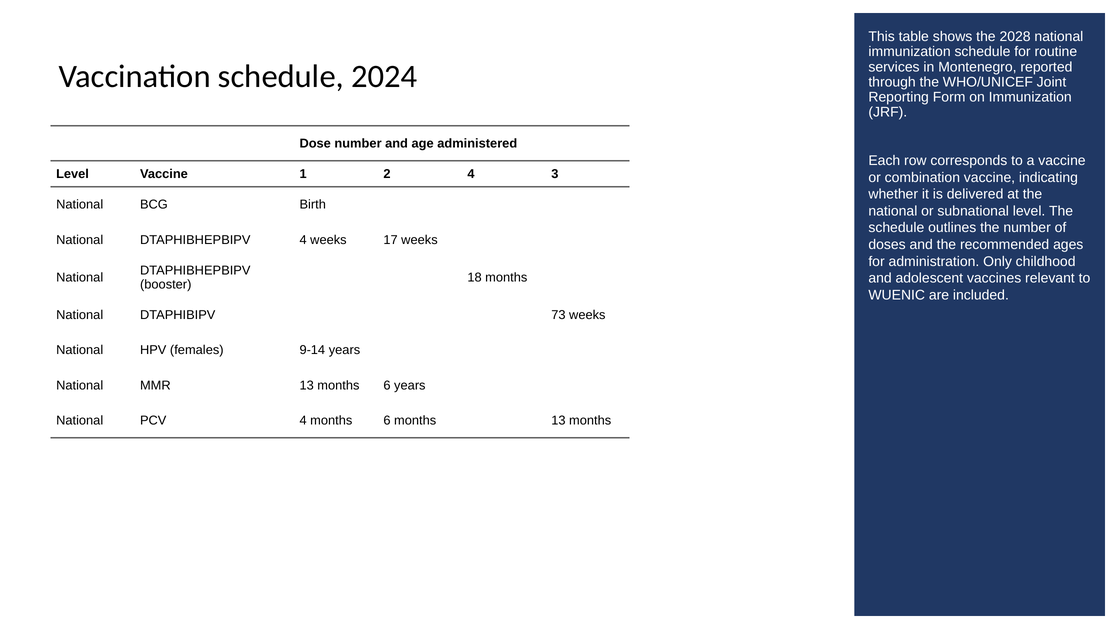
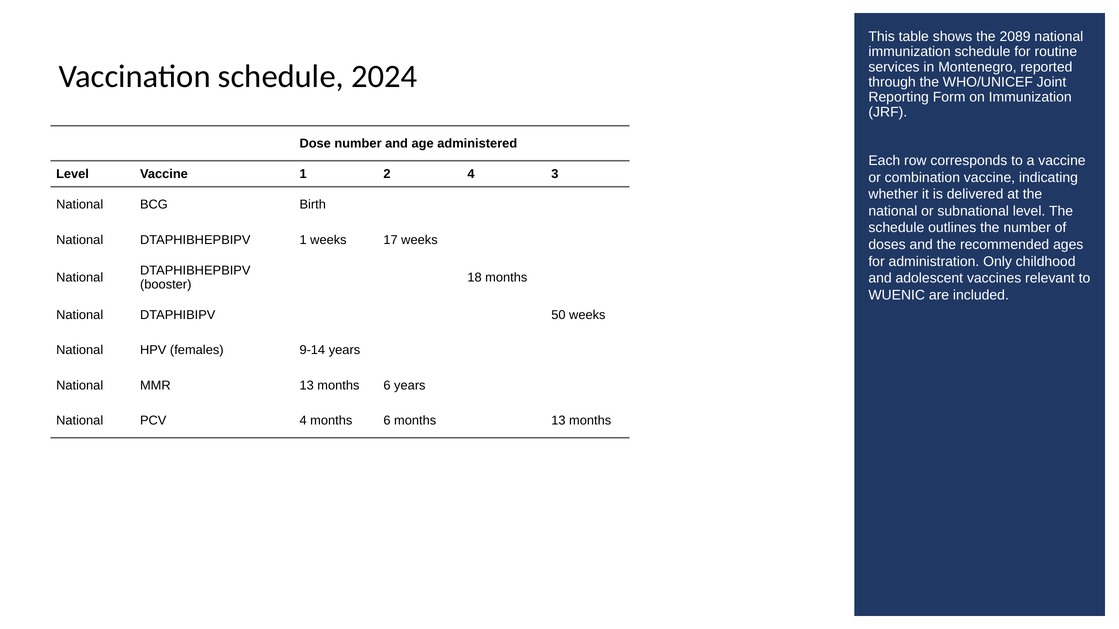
2028: 2028 -> 2089 (1015, 37)
DTAPHIBHEPBIPV 4: 4 -> 1 (303, 240)
73: 73 -> 50 (558, 315)
